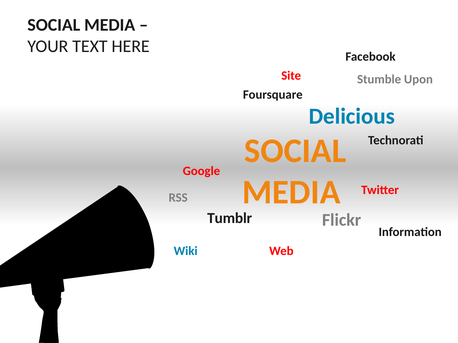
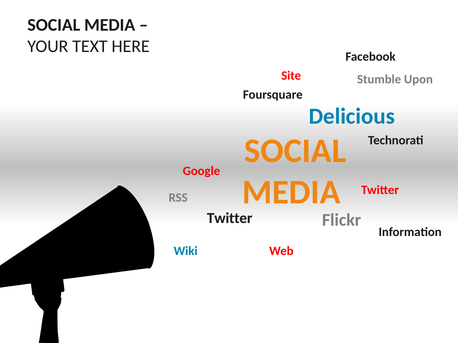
Tumblr: Tumblr -> Twitter (230, 219)
